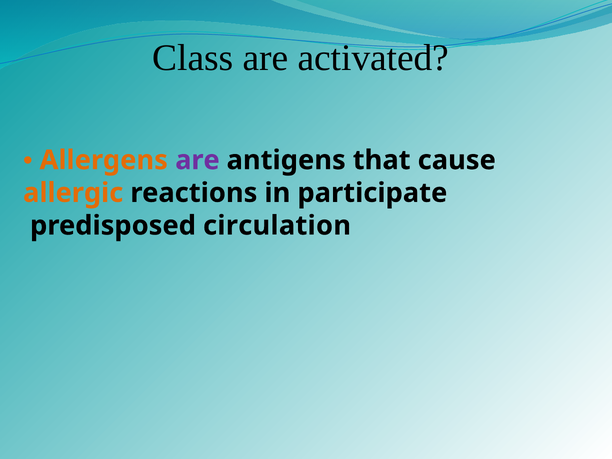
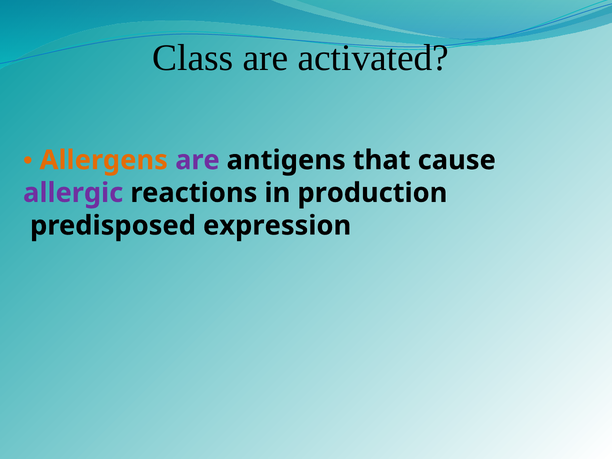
allergic colour: orange -> purple (73, 193)
participate: participate -> production (372, 193)
circulation: circulation -> expression (277, 226)
